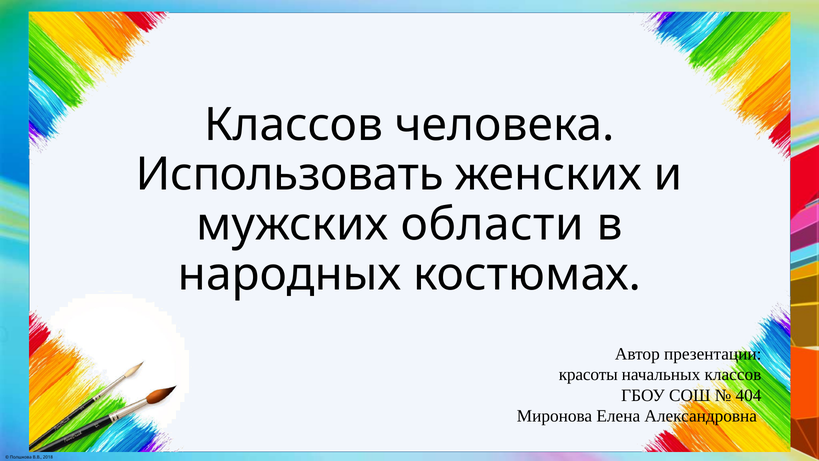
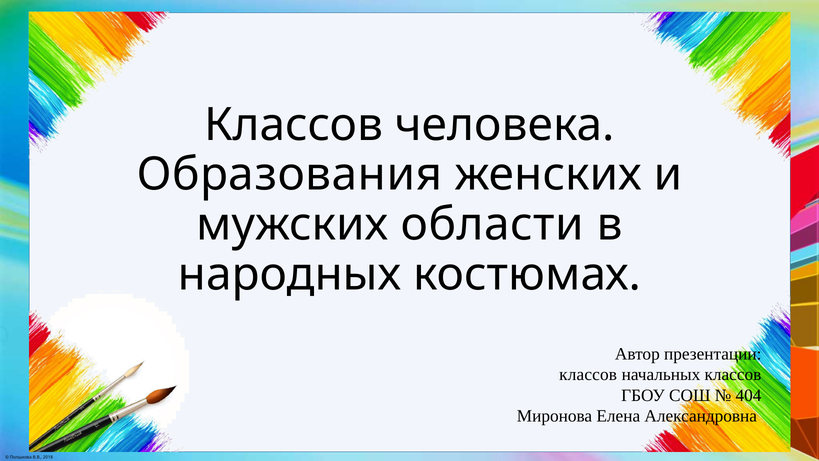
Использовать: Использовать -> Образования (289, 175)
красоты: красоты -> классов (588, 374)
